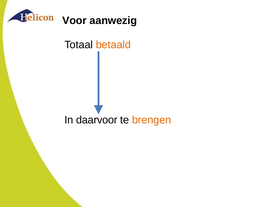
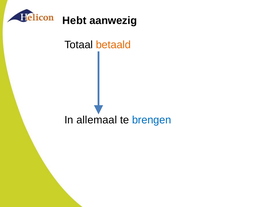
Voor: Voor -> Hebt (74, 20)
daarvoor: daarvoor -> allemaal (97, 119)
brengen colour: orange -> blue (152, 119)
